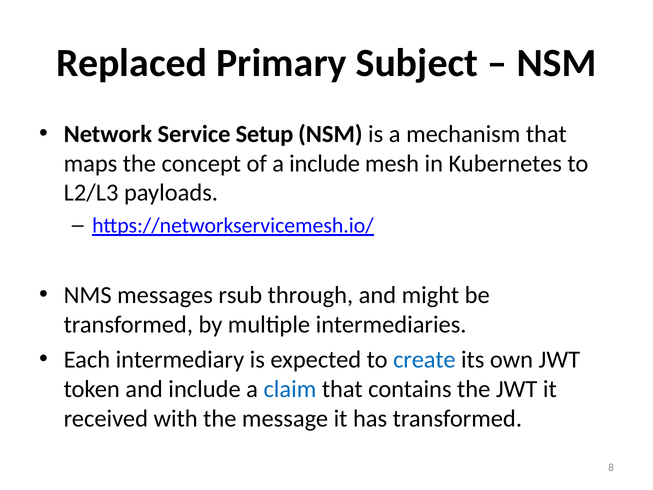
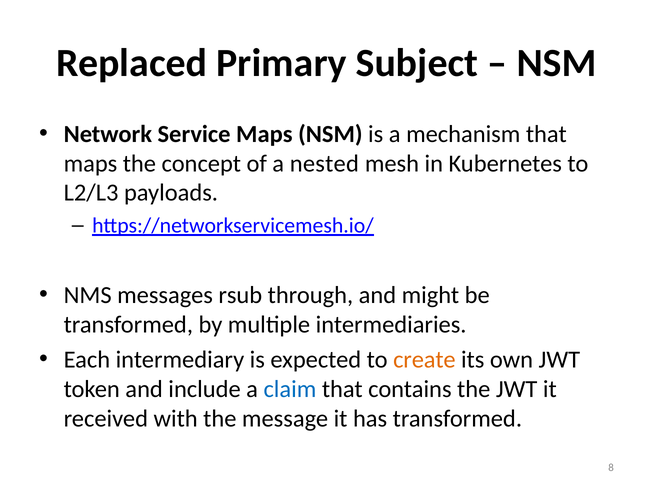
Service Setup: Setup -> Maps (264, 134)
a include: include -> nested (324, 163)
create colour: blue -> orange (424, 359)
